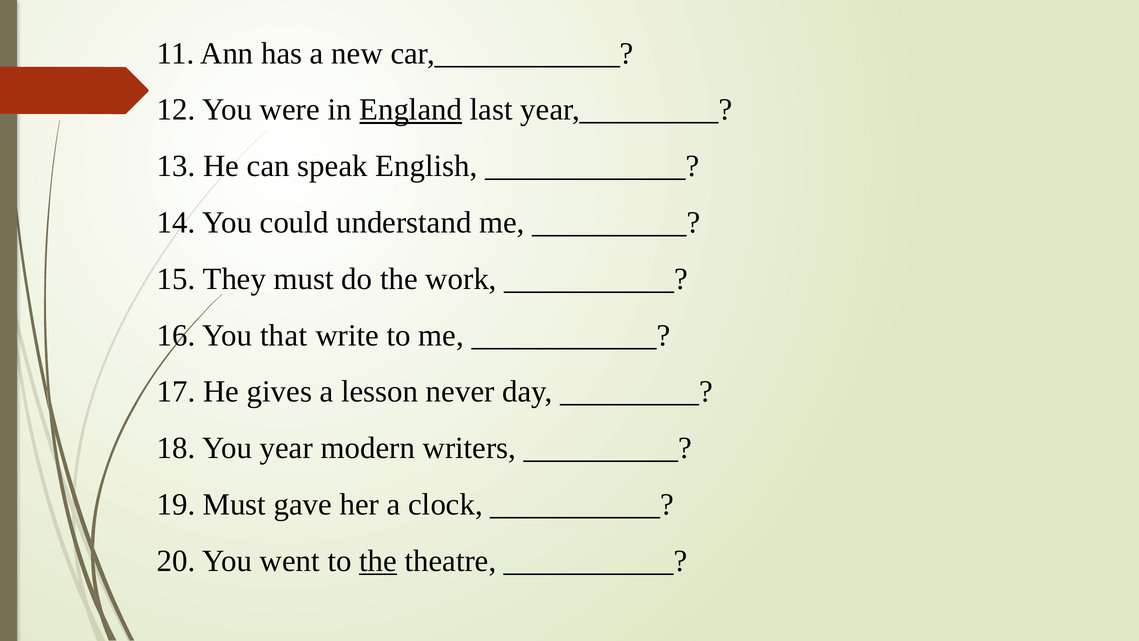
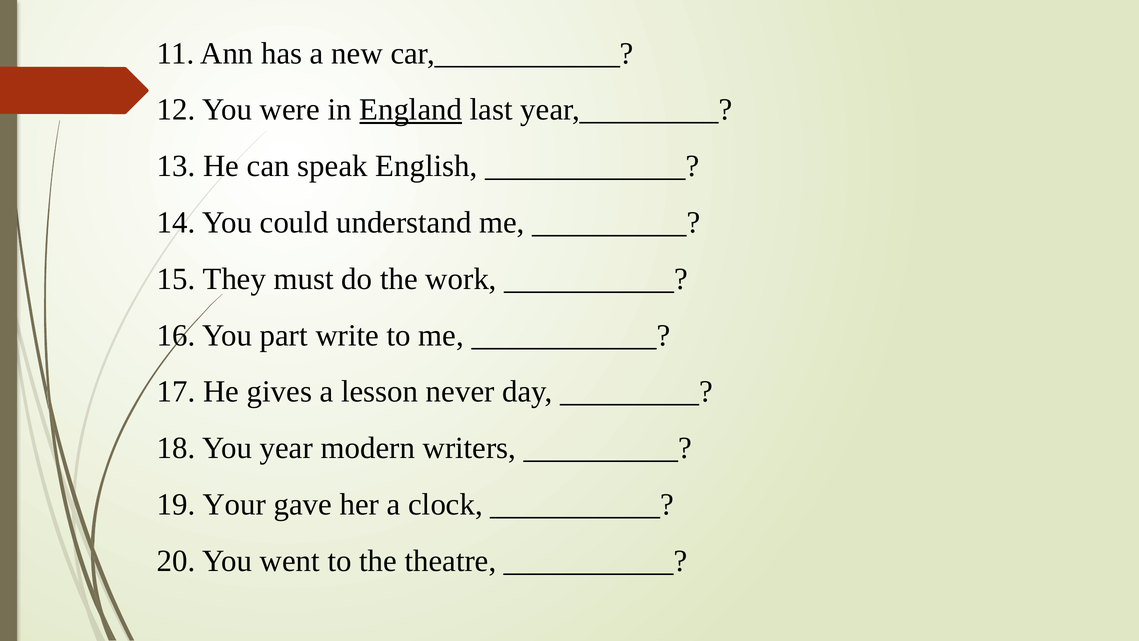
that: that -> part (284, 335)
19 Must: Must -> Your (234, 504)
the underline: present -> none (378, 561)
